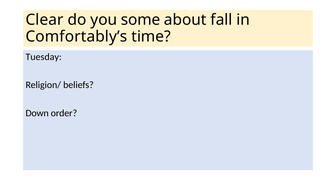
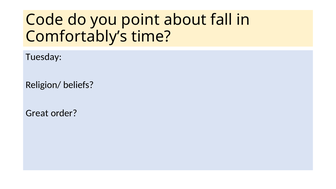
Clear: Clear -> Code (45, 20)
some: some -> point (140, 20)
Down: Down -> Great (37, 113)
